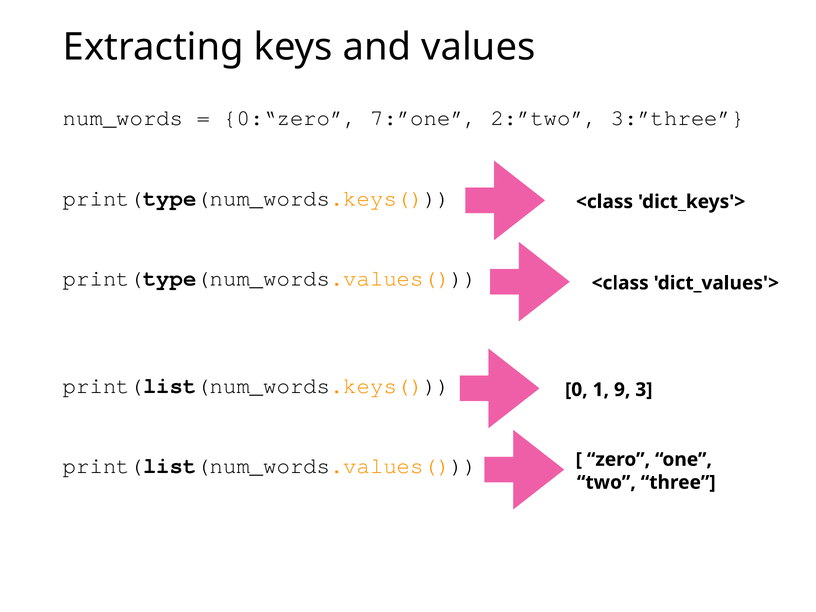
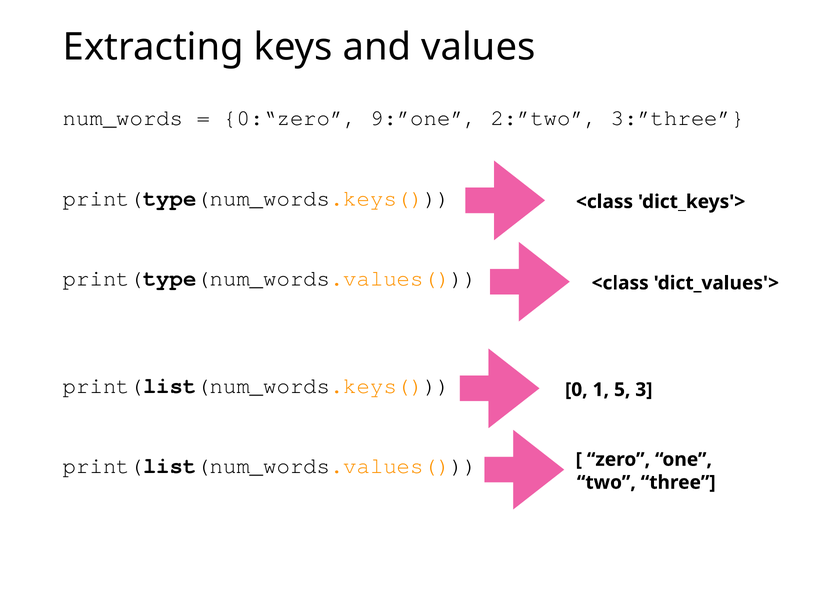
7:”one: 7:”one -> 9:”one (424, 118)
9: 9 -> 5 (622, 390)
